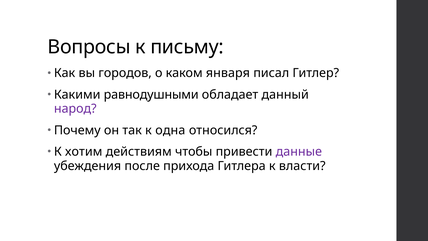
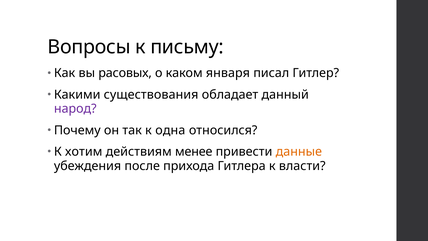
городов: городов -> расовых (125, 73)
равнодушными: равнодушными -> существования (151, 94)
чтобы: чтобы -> менее (194, 151)
данные colour: purple -> orange (299, 151)
